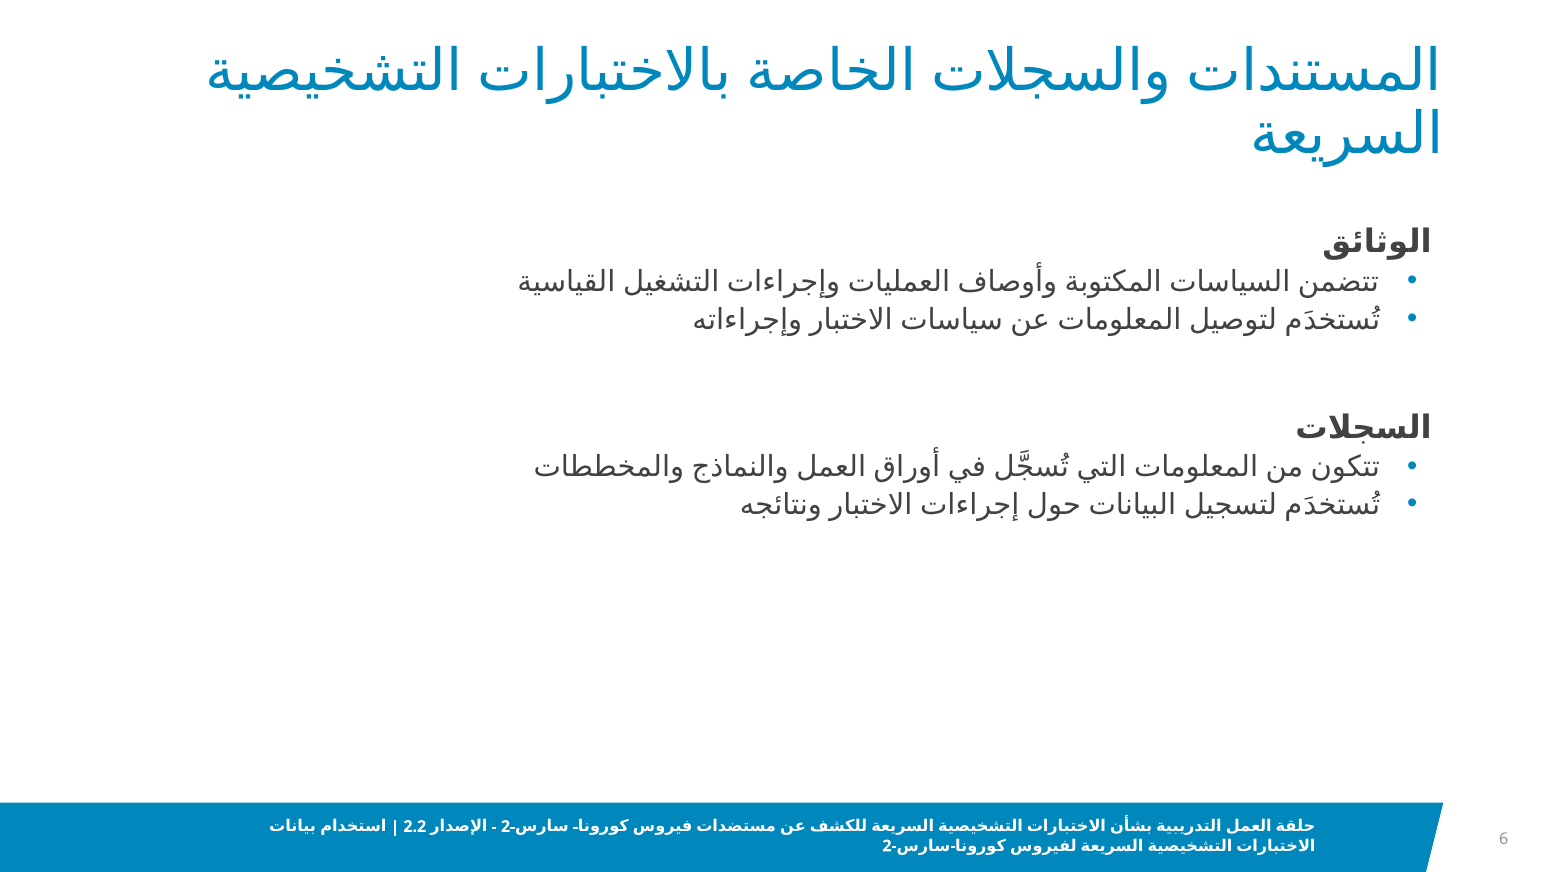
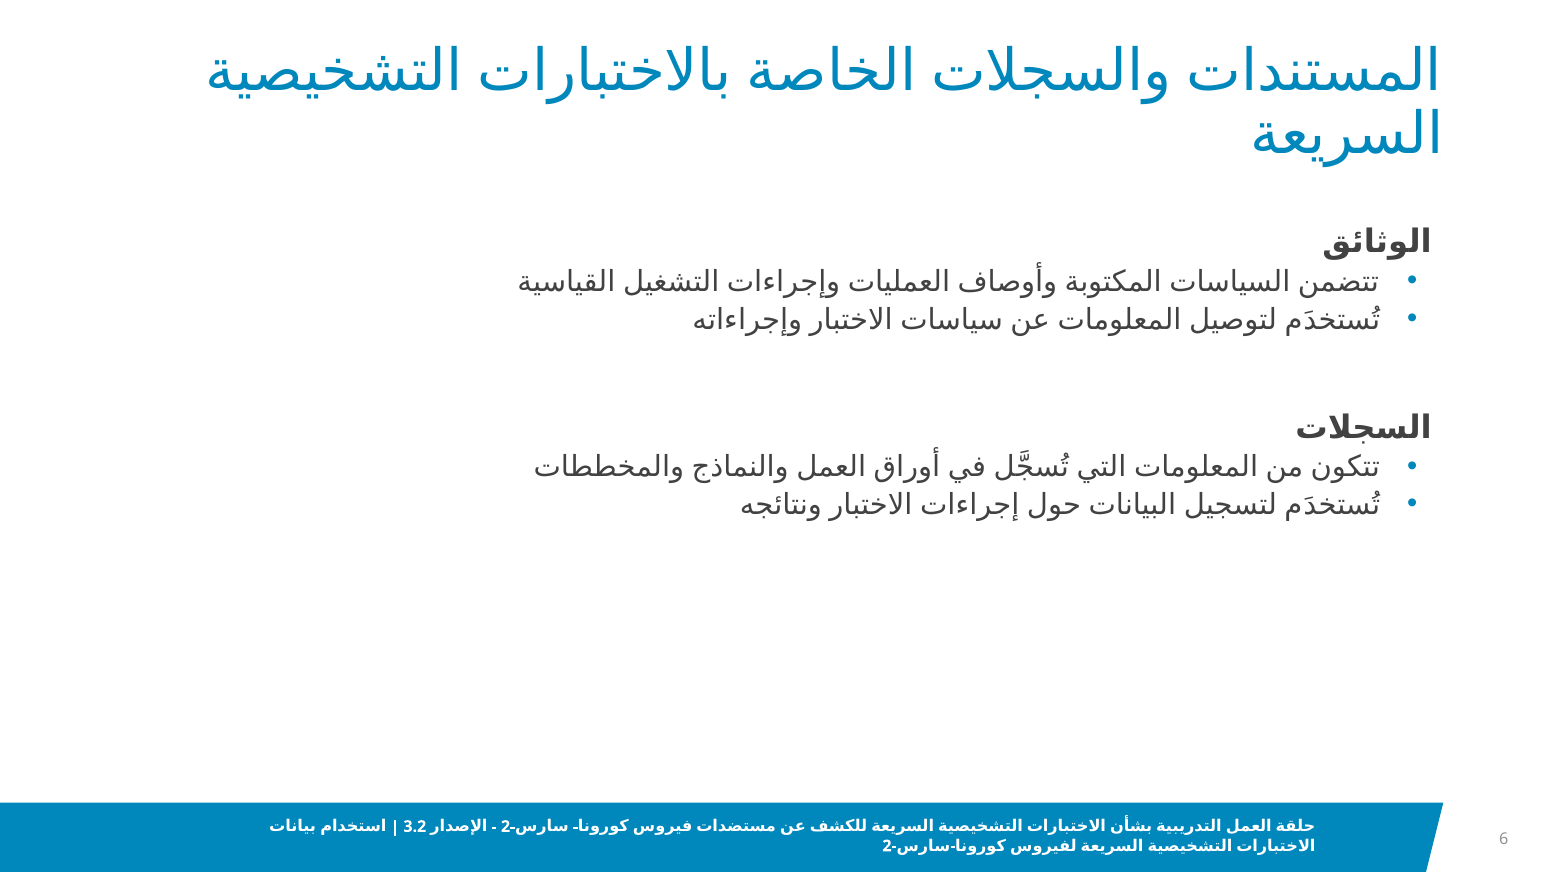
2.2: 2.2 -> 3.2 (415, 826)
